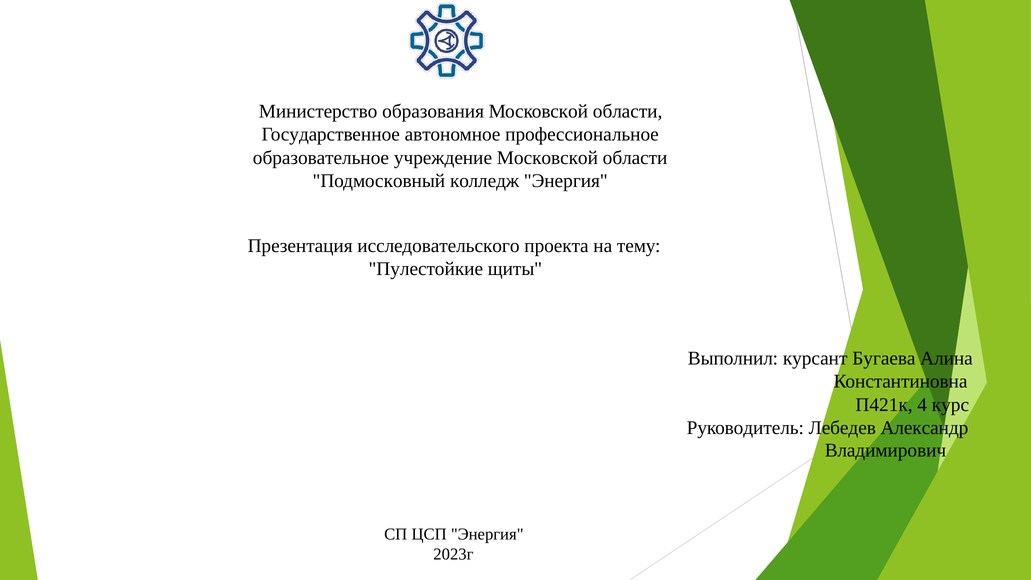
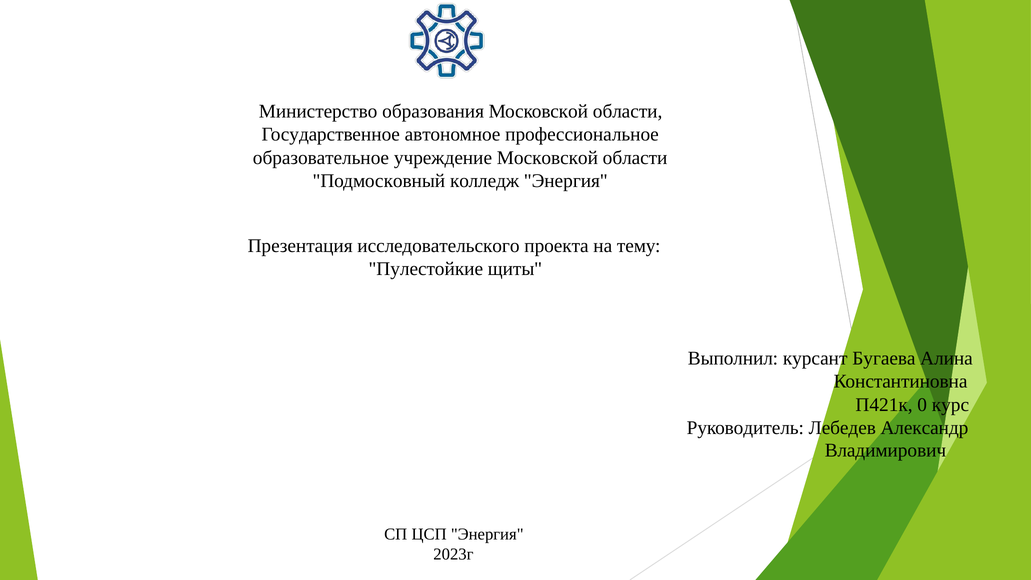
4: 4 -> 0 (922, 405)
